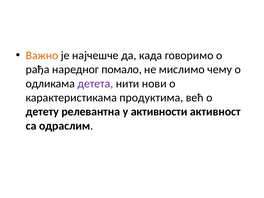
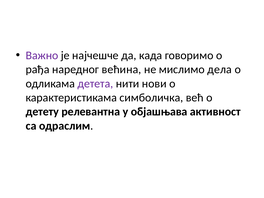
Важно colour: orange -> purple (42, 55)
помало: помало -> већина (121, 69)
чему: чему -> дела (220, 69)
продуктима: продуктима -> симболичка (151, 98)
активности: активности -> објашњава (159, 112)
